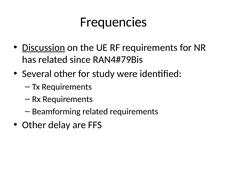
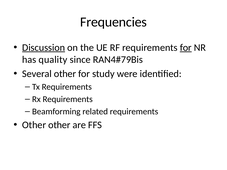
for underline: none -> present (186, 48)
has related: related -> quality (53, 60)
Other delay: delay -> other (59, 125)
